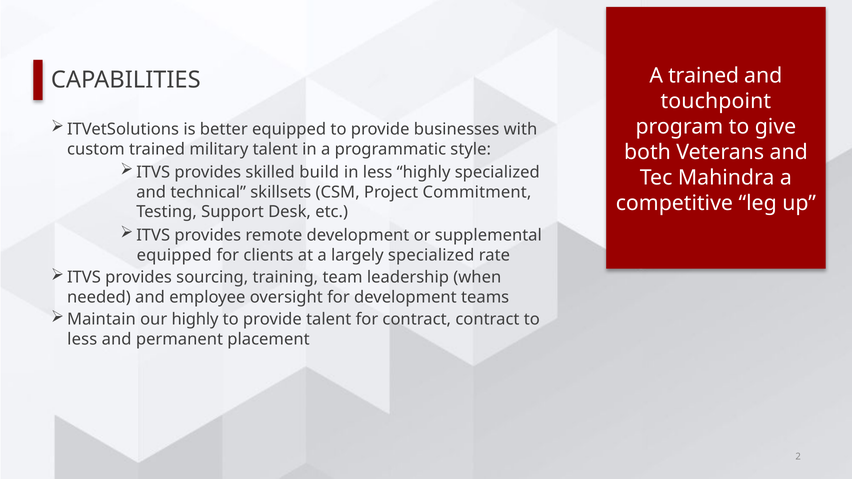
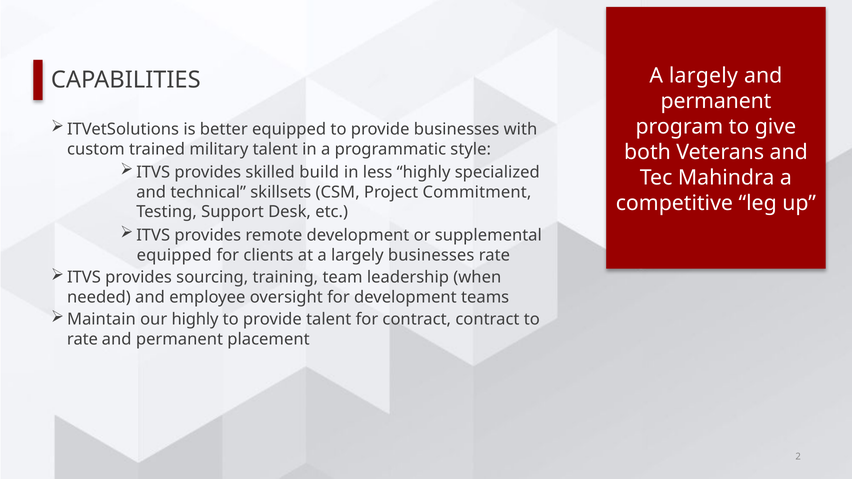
trained: trained -> largely (703, 76)
touchpoint: touchpoint -> permanent (716, 101)
largely specialized: specialized -> businesses (431, 255)
less: less -> rate (82, 340)
